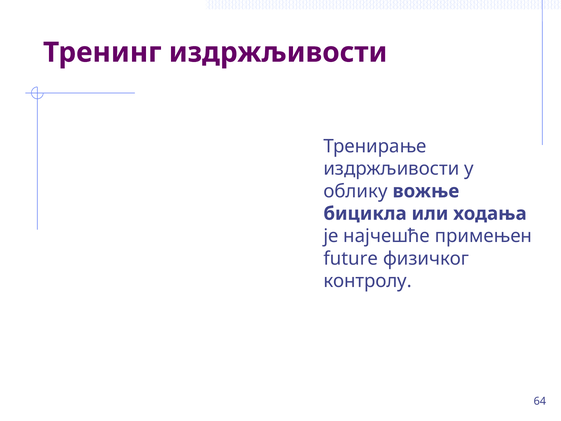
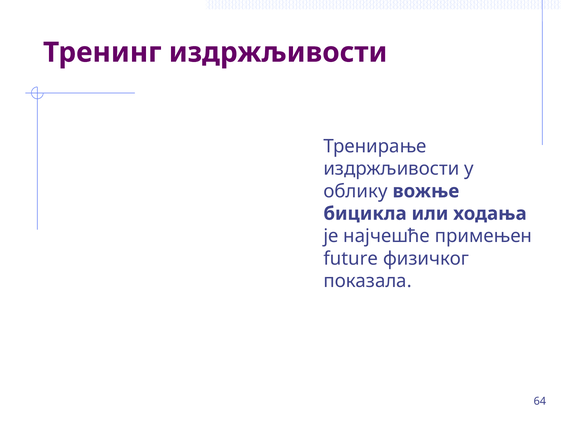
контролу: контролу -> показала (368, 281)
